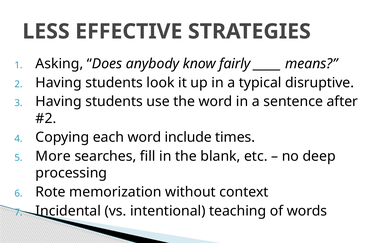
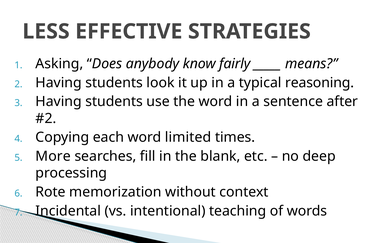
disruptive: disruptive -> reasoning (320, 83)
include: include -> limited (188, 137)
